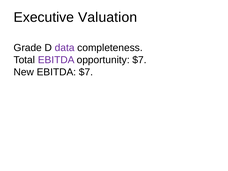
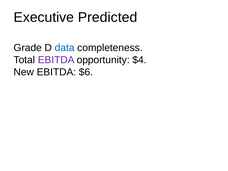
Valuation: Valuation -> Predicted (108, 17)
data colour: purple -> blue (65, 48)
opportunity $7: $7 -> $4 (140, 60)
EBITDA $7: $7 -> $6 (86, 72)
